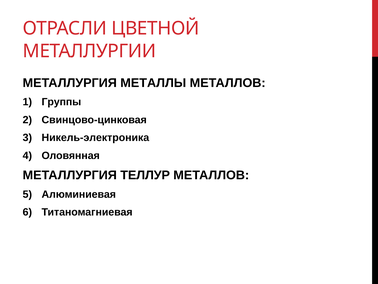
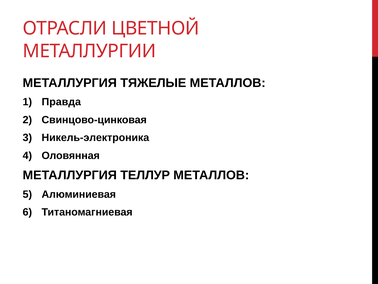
МЕТАЛЛЫ: МЕТАЛЛЫ -> ТЯЖЕЛЫЕ (153, 83)
Группы: Группы -> Правда (61, 102)
